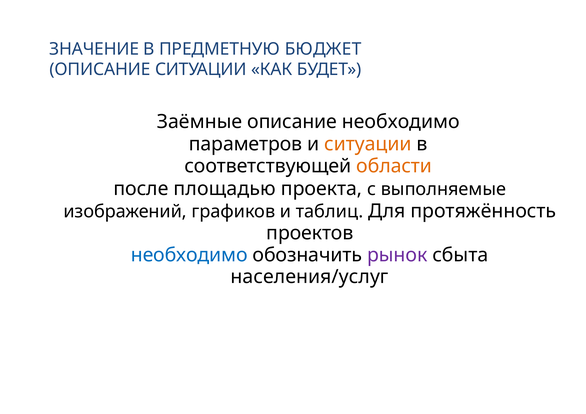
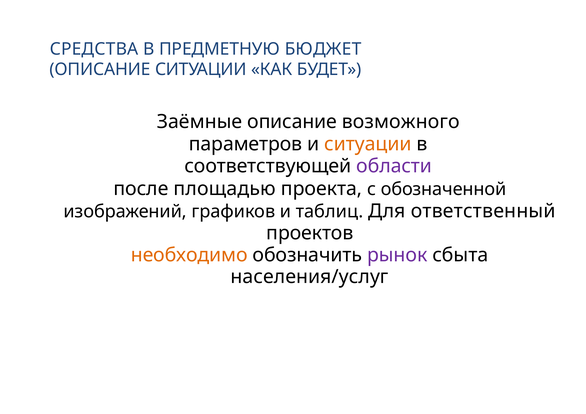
ЗНАЧЕНИЕ: ЗНАЧЕНИЕ -> СРЕДСТВА (94, 49)
описание необходимо: необходимо -> возможного (401, 122)
области colour: orange -> purple (394, 166)
выполняемые: выполняемые -> обозначенной (444, 189)
протяжённость: протяжённость -> ответственный (483, 211)
необходимо colour: blue -> orange (189, 255)
